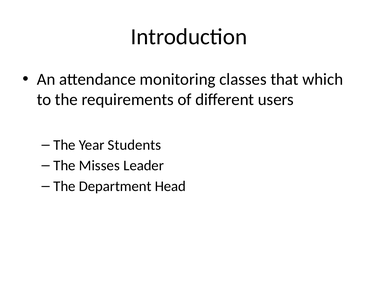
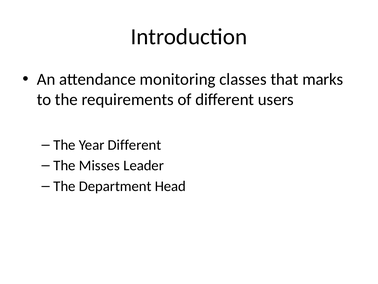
which: which -> marks (323, 79)
Year Students: Students -> Different (134, 145)
